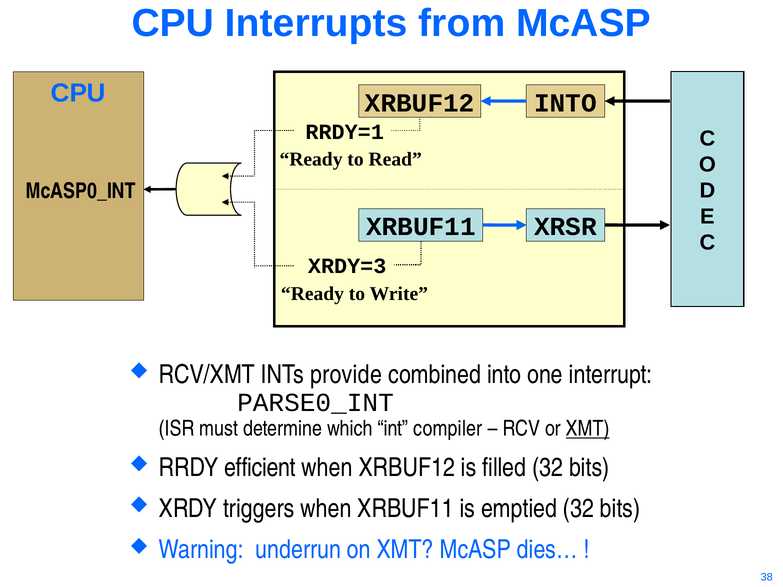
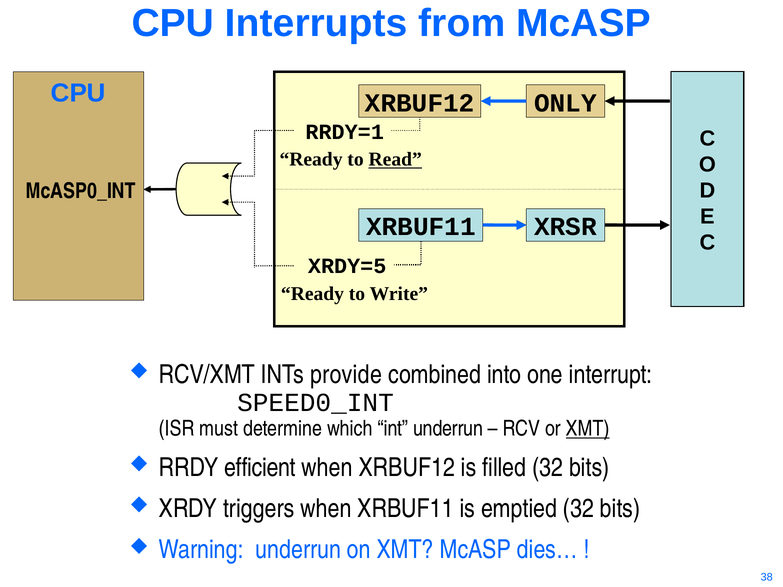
XRBUF12 INTO: INTO -> ONLY (565, 103)
Read underline: none -> present (395, 160)
XRDY=3: XRDY=3 -> XRDY=5 (347, 266)
PARSE0_INT: PARSE0_INT -> SPEED0_INT (315, 403)
int compiler: compiler -> underrun (448, 429)
